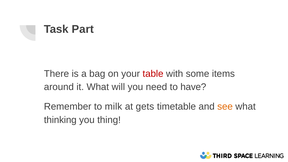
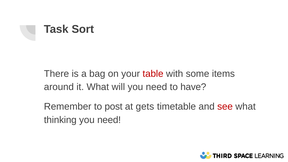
Part: Part -> Sort (83, 29)
milk: milk -> post (114, 107)
see colour: orange -> red (225, 107)
thing: thing -> need (109, 120)
